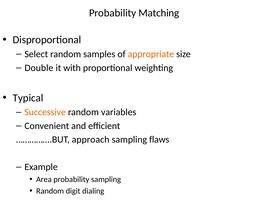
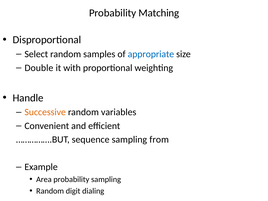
appropriate colour: orange -> blue (151, 54)
Typical: Typical -> Handle (28, 98)
approach: approach -> sequence (91, 140)
flaws: flaws -> from (159, 140)
